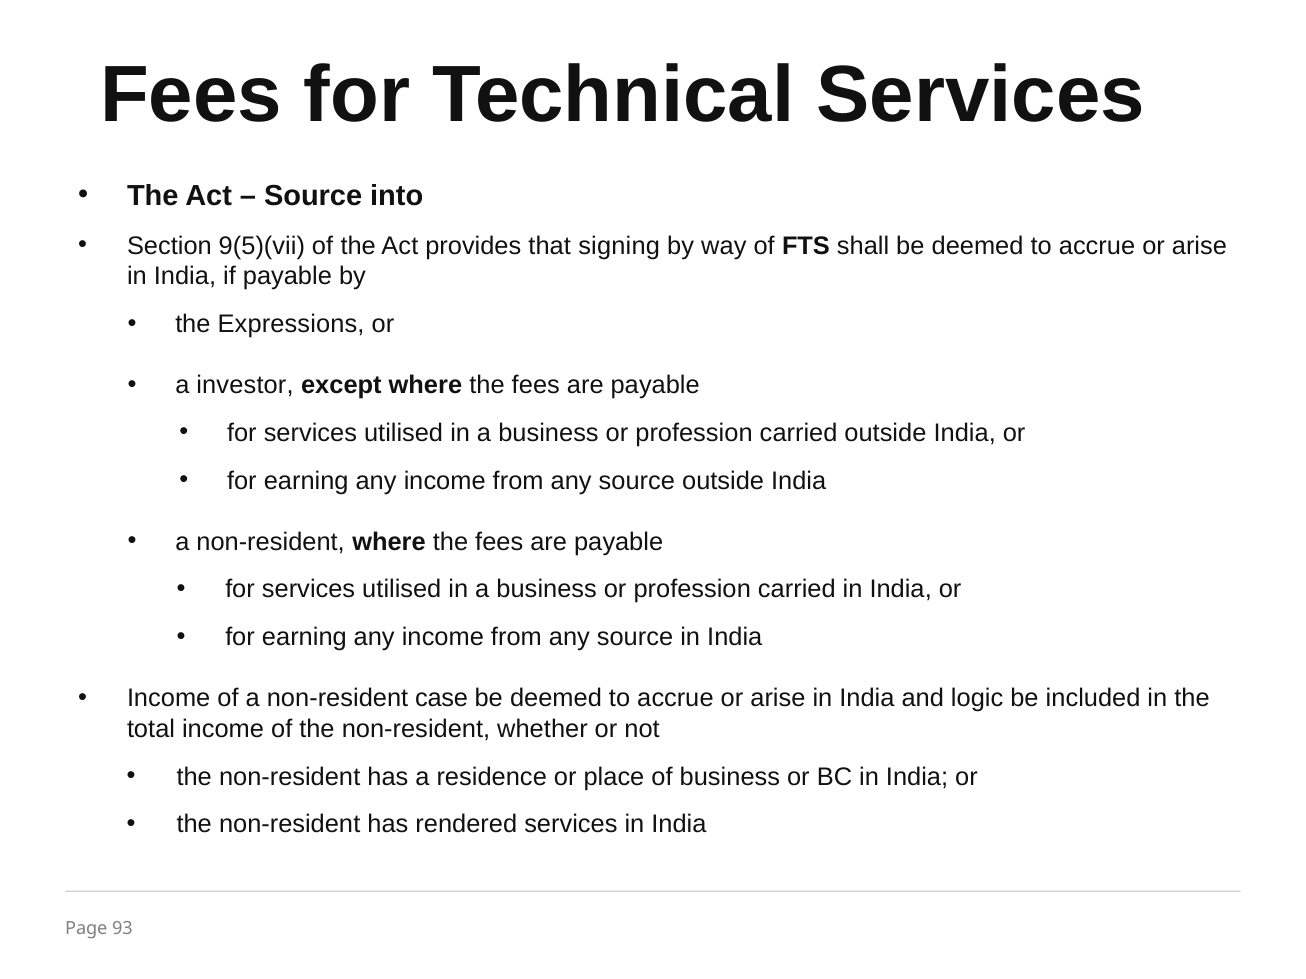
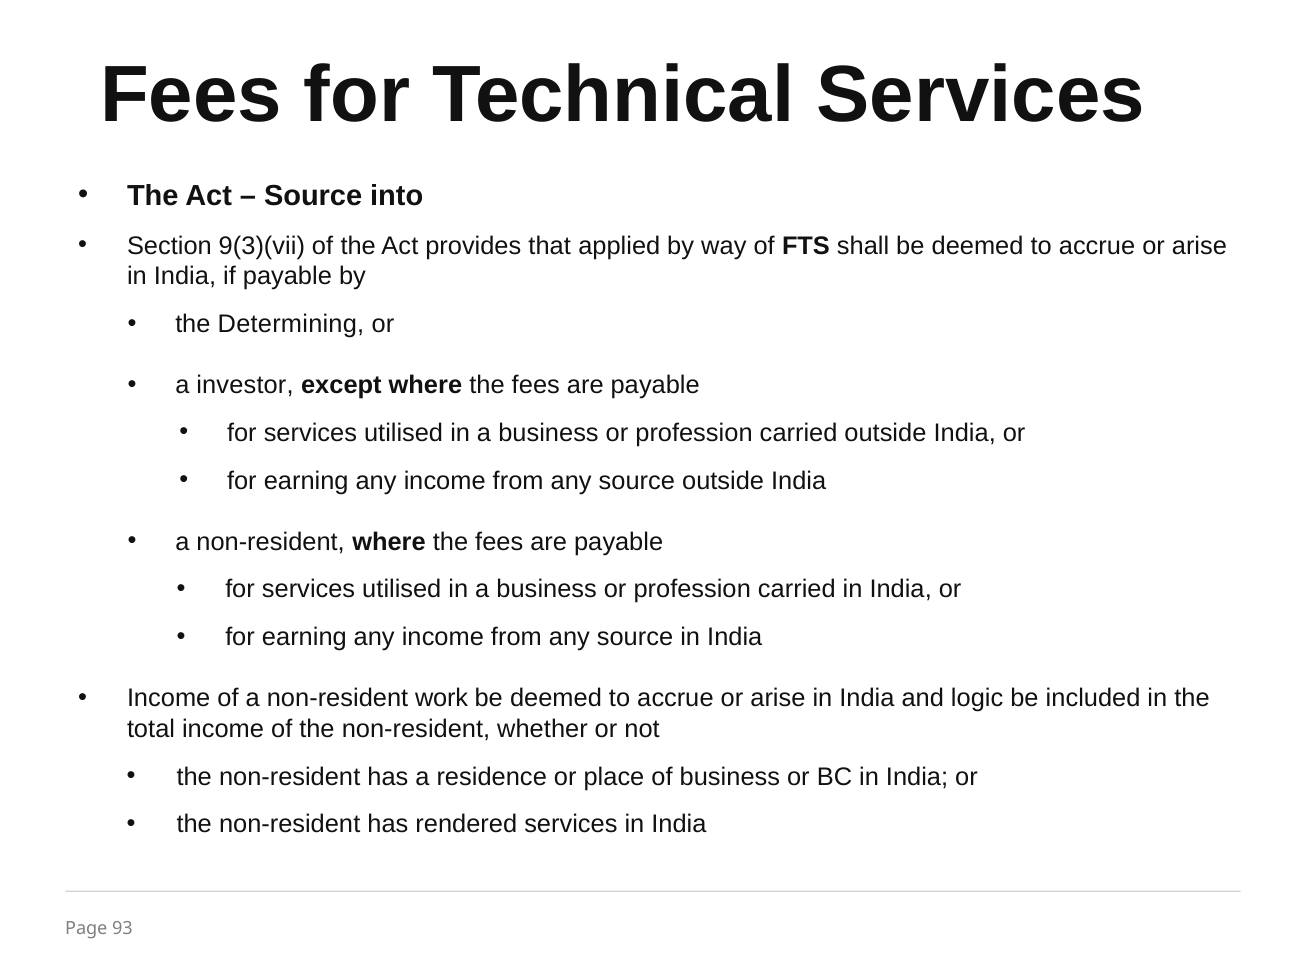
9(5)(vii: 9(5)(vii -> 9(3)(vii (262, 246)
signing: signing -> applied (619, 246)
Expressions: Expressions -> Determining (291, 324)
case: case -> work (442, 699)
